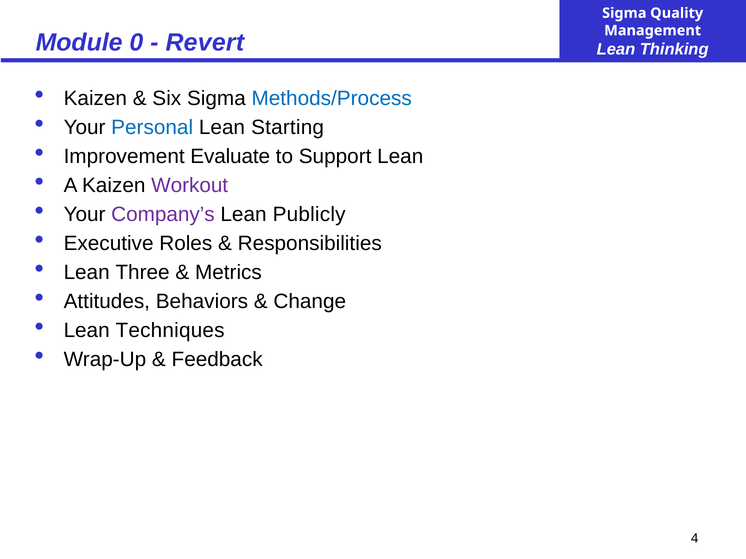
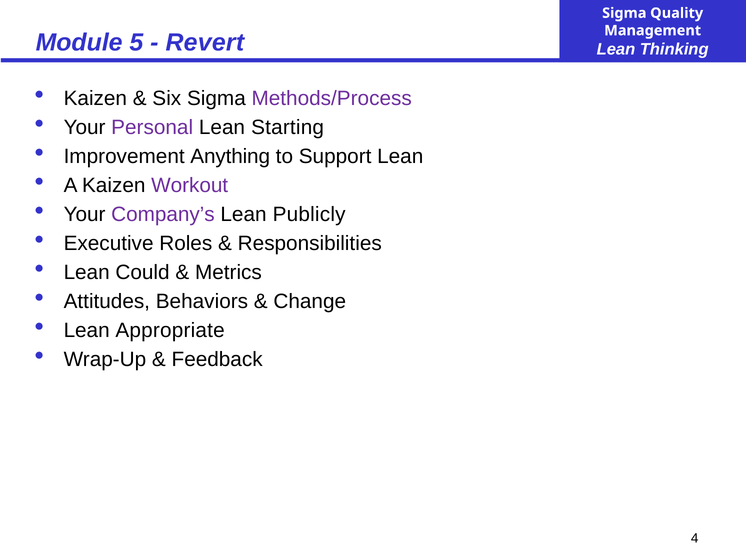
0: 0 -> 5 (136, 43)
Methods/Process colour: blue -> purple (332, 98)
Personal colour: blue -> purple (152, 127)
Evaluate: Evaluate -> Anything (230, 156)
Three: Three -> Could (143, 273)
Techniques: Techniques -> Appropriate (170, 331)
